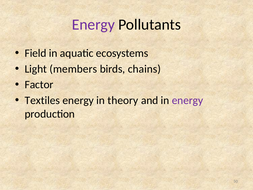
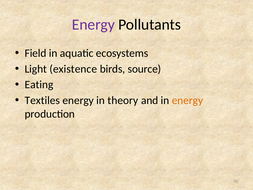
members: members -> existence (73, 69)
chains: chains -> source (144, 69)
Factor: Factor -> Eating (39, 85)
energy colour: purple -> orange (187, 100)
